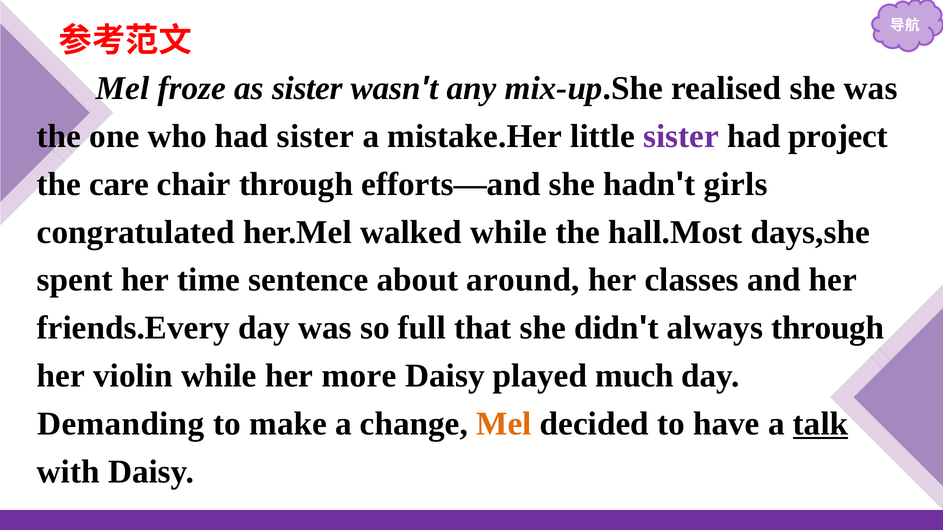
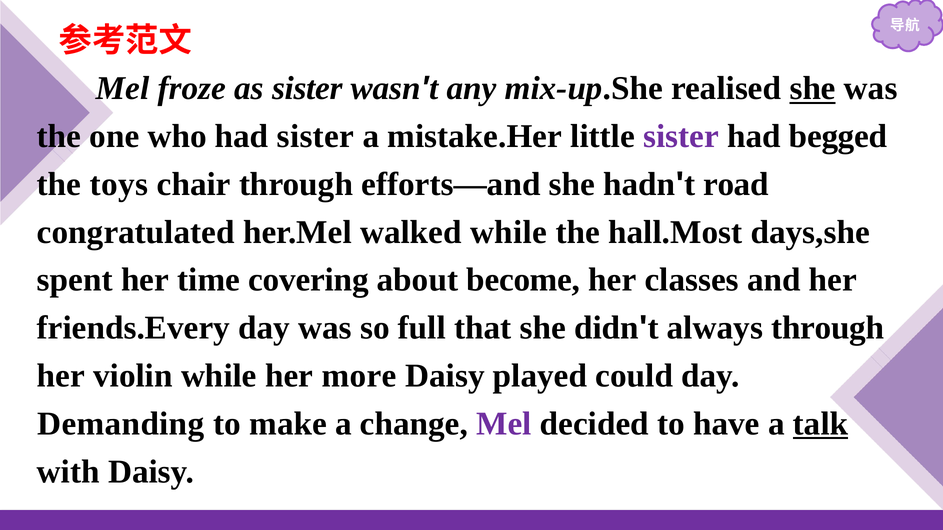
she underline: none -> present (813, 89)
project: project -> begged (838, 136)
care: care -> toys (119, 184)
girls: girls -> road (736, 184)
sentence: sentence -> covering (309, 280)
around: around -> become (523, 280)
much: much -> could (634, 376)
Mel colour: orange -> purple (504, 424)
